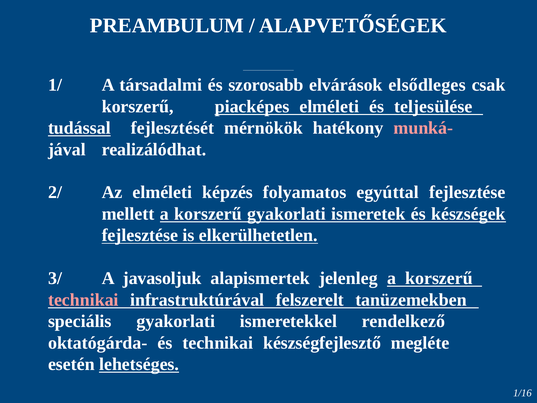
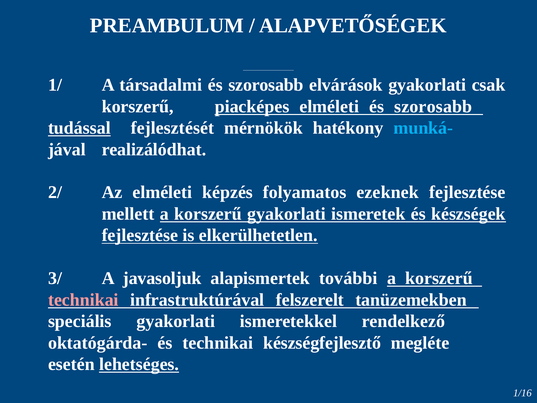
elvárások elsődleges: elsődleges -> gyakorlati (427, 85)
elméleti és teljesülése: teljesülése -> szorosabb (433, 106)
munká- colour: pink -> light blue (423, 128)
egyúttal: egyúttal -> ezeknek (388, 192)
jelenleg: jelenleg -> további (348, 278)
